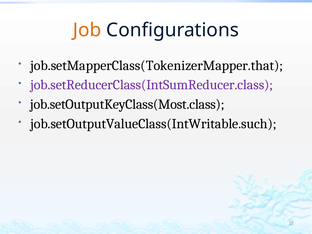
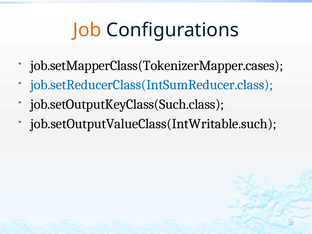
job.setMapperClass(TokenizerMapper.that: job.setMapperClass(TokenizerMapper.that -> job.setMapperClass(TokenizerMapper.cases (157, 65)
job.setReducerClass(IntSumReducer.class colour: purple -> blue (152, 85)
job.setOutputKeyClass(Most.class: job.setOutputKeyClass(Most.class -> job.setOutputKeyClass(Such.class (127, 104)
